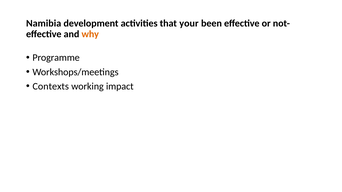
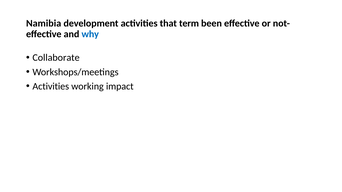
your: your -> term (189, 23)
why colour: orange -> blue (90, 34)
Programme: Programme -> Collaborate (56, 58)
Contexts: Contexts -> Activities (51, 87)
